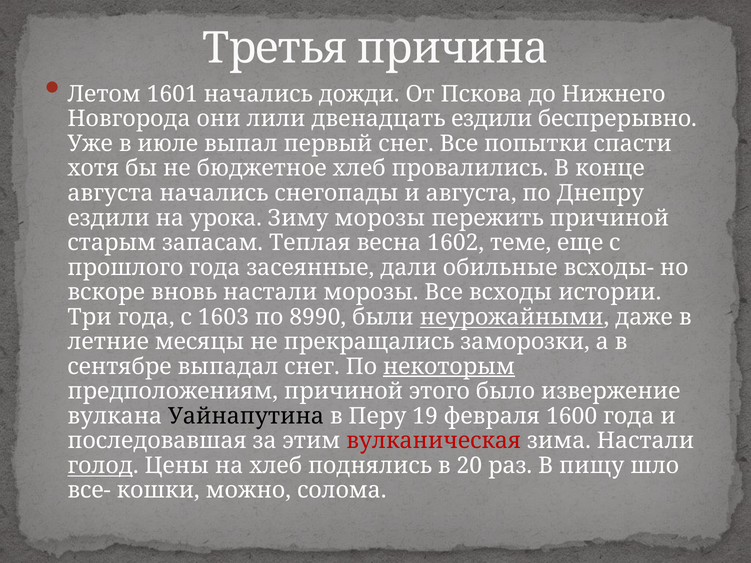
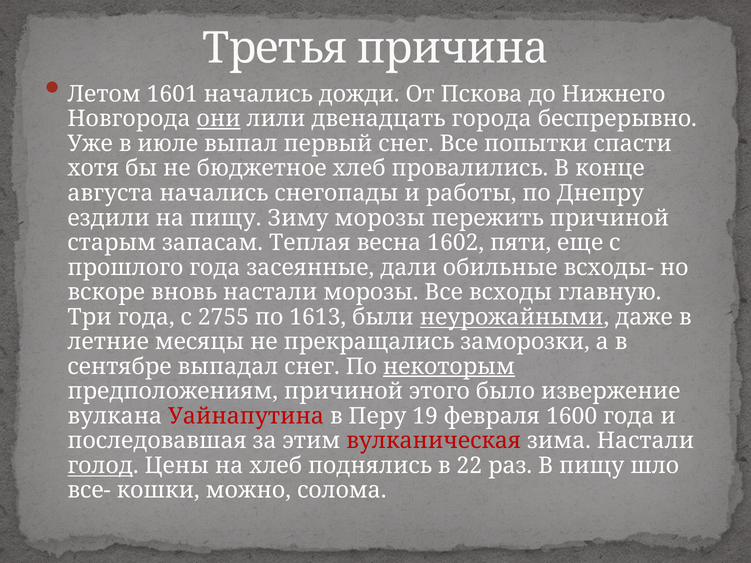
они underline: none -> present (219, 119)
двенадцать ездили: ездили -> города (492, 119)
и августа: августа -> работы (471, 193)
на урока: урока -> пищу (226, 218)
теме: теме -> пяти (521, 243)
истории: истории -> главную (610, 292)
1603: 1603 -> 2755 (223, 317)
8990: 8990 -> 1613 (318, 317)
Уайнапутина colour: black -> red (246, 416)
20: 20 -> 22 (469, 466)
